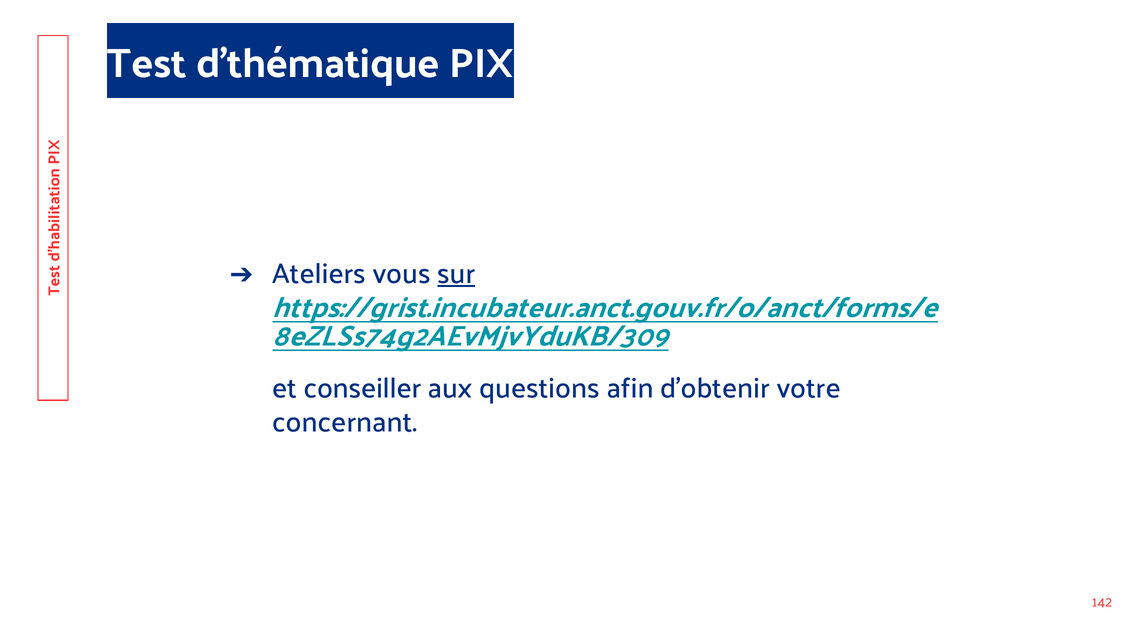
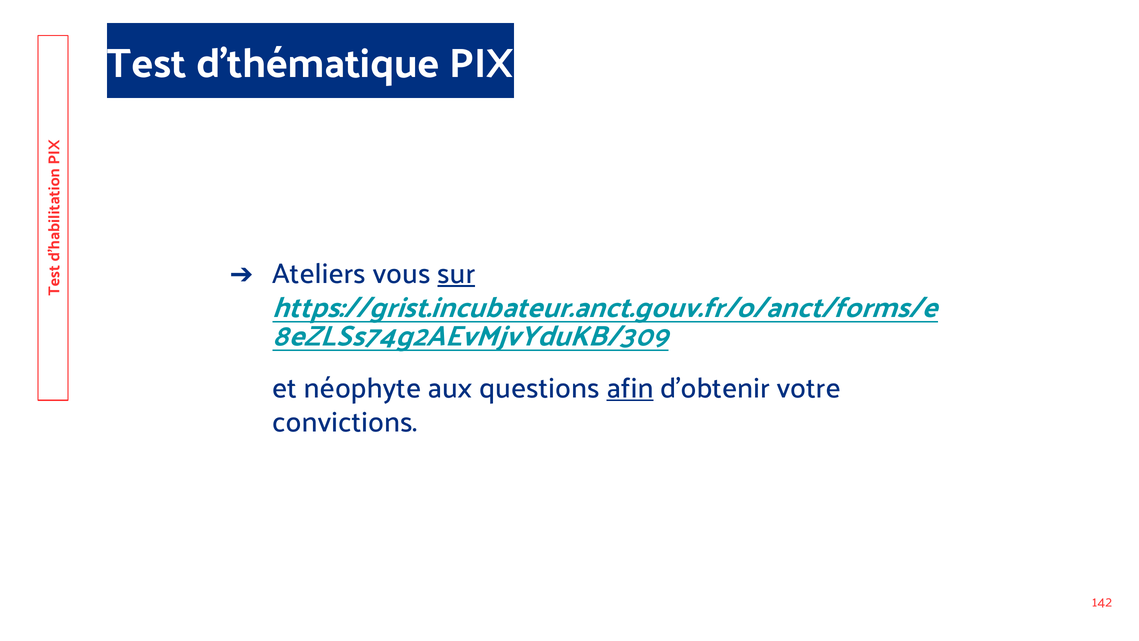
conseiller: conseiller -> néophyte (363, 388)
afin underline: none -> present (630, 388)
concernant: concernant -> convictions (345, 422)
